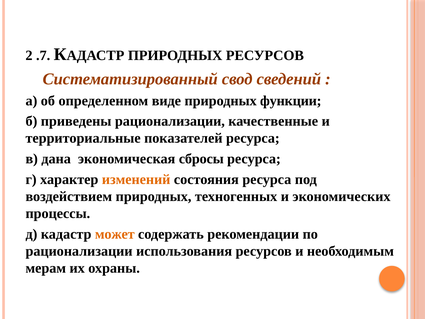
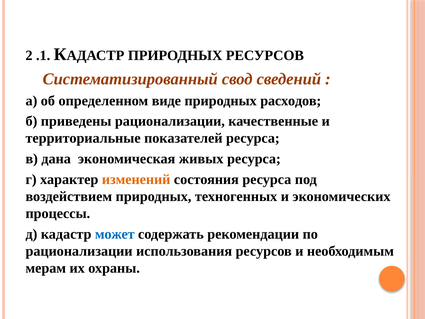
.7: .7 -> .1 (43, 56)
функции: функции -> расходов (291, 101)
сбросы: сбросы -> живых (201, 159)
может colour: orange -> blue (115, 234)
